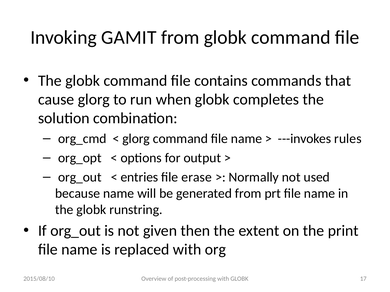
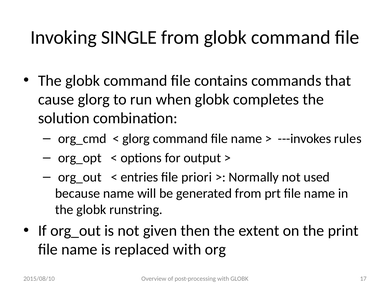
GAMIT: GAMIT -> SINGLE (129, 37)
erase: erase -> priori (197, 177)
